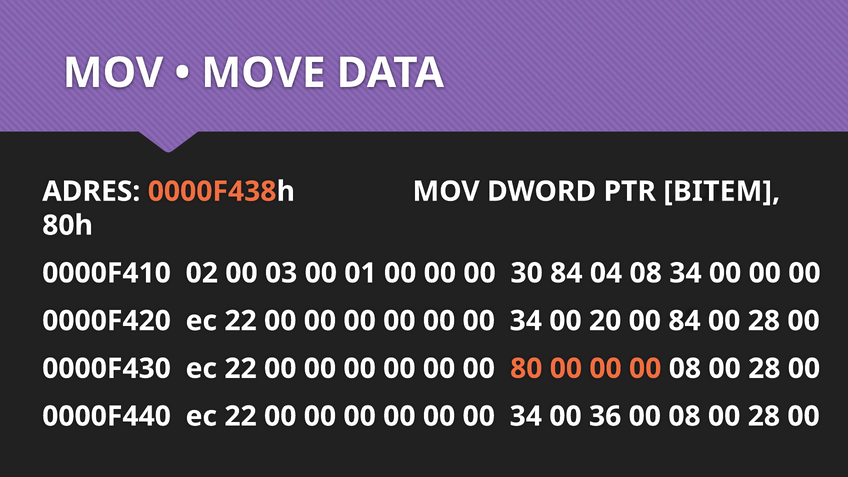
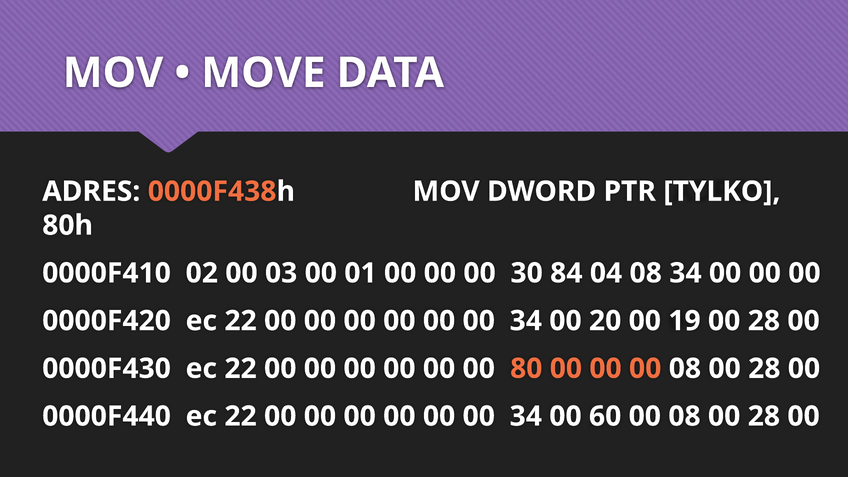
BITEM: BITEM -> TYLKO (722, 191)
00 84: 84 -> 19 (685, 321)
36: 36 -> 60 (605, 416)
